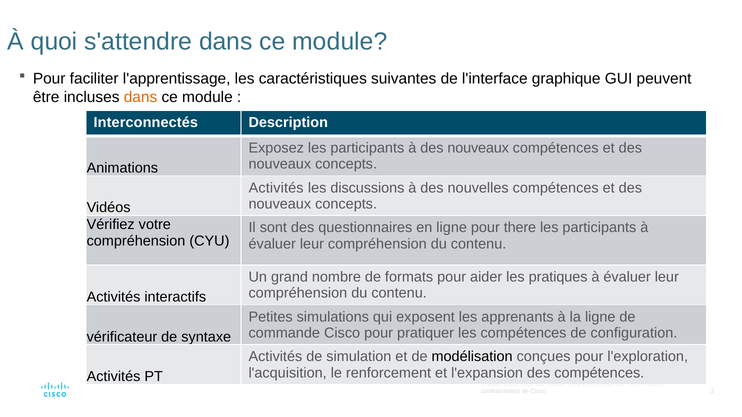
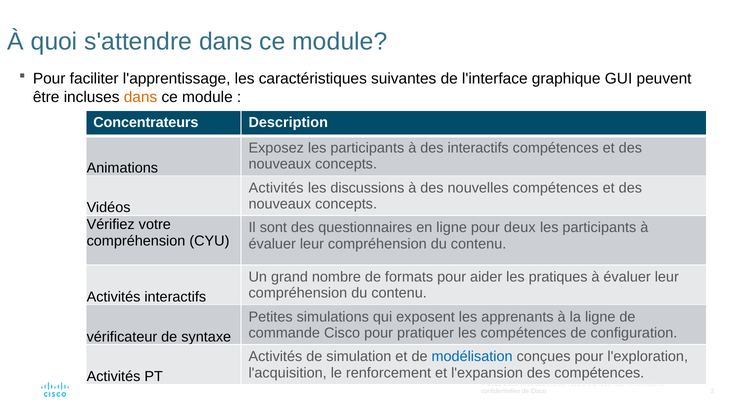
Interconnectés: Interconnectés -> Concentrateurs (146, 123)
à des nouveaux: nouveaux -> interactifs (478, 148)
there: there -> deux (520, 228)
modélisation colour: black -> blue (472, 357)
